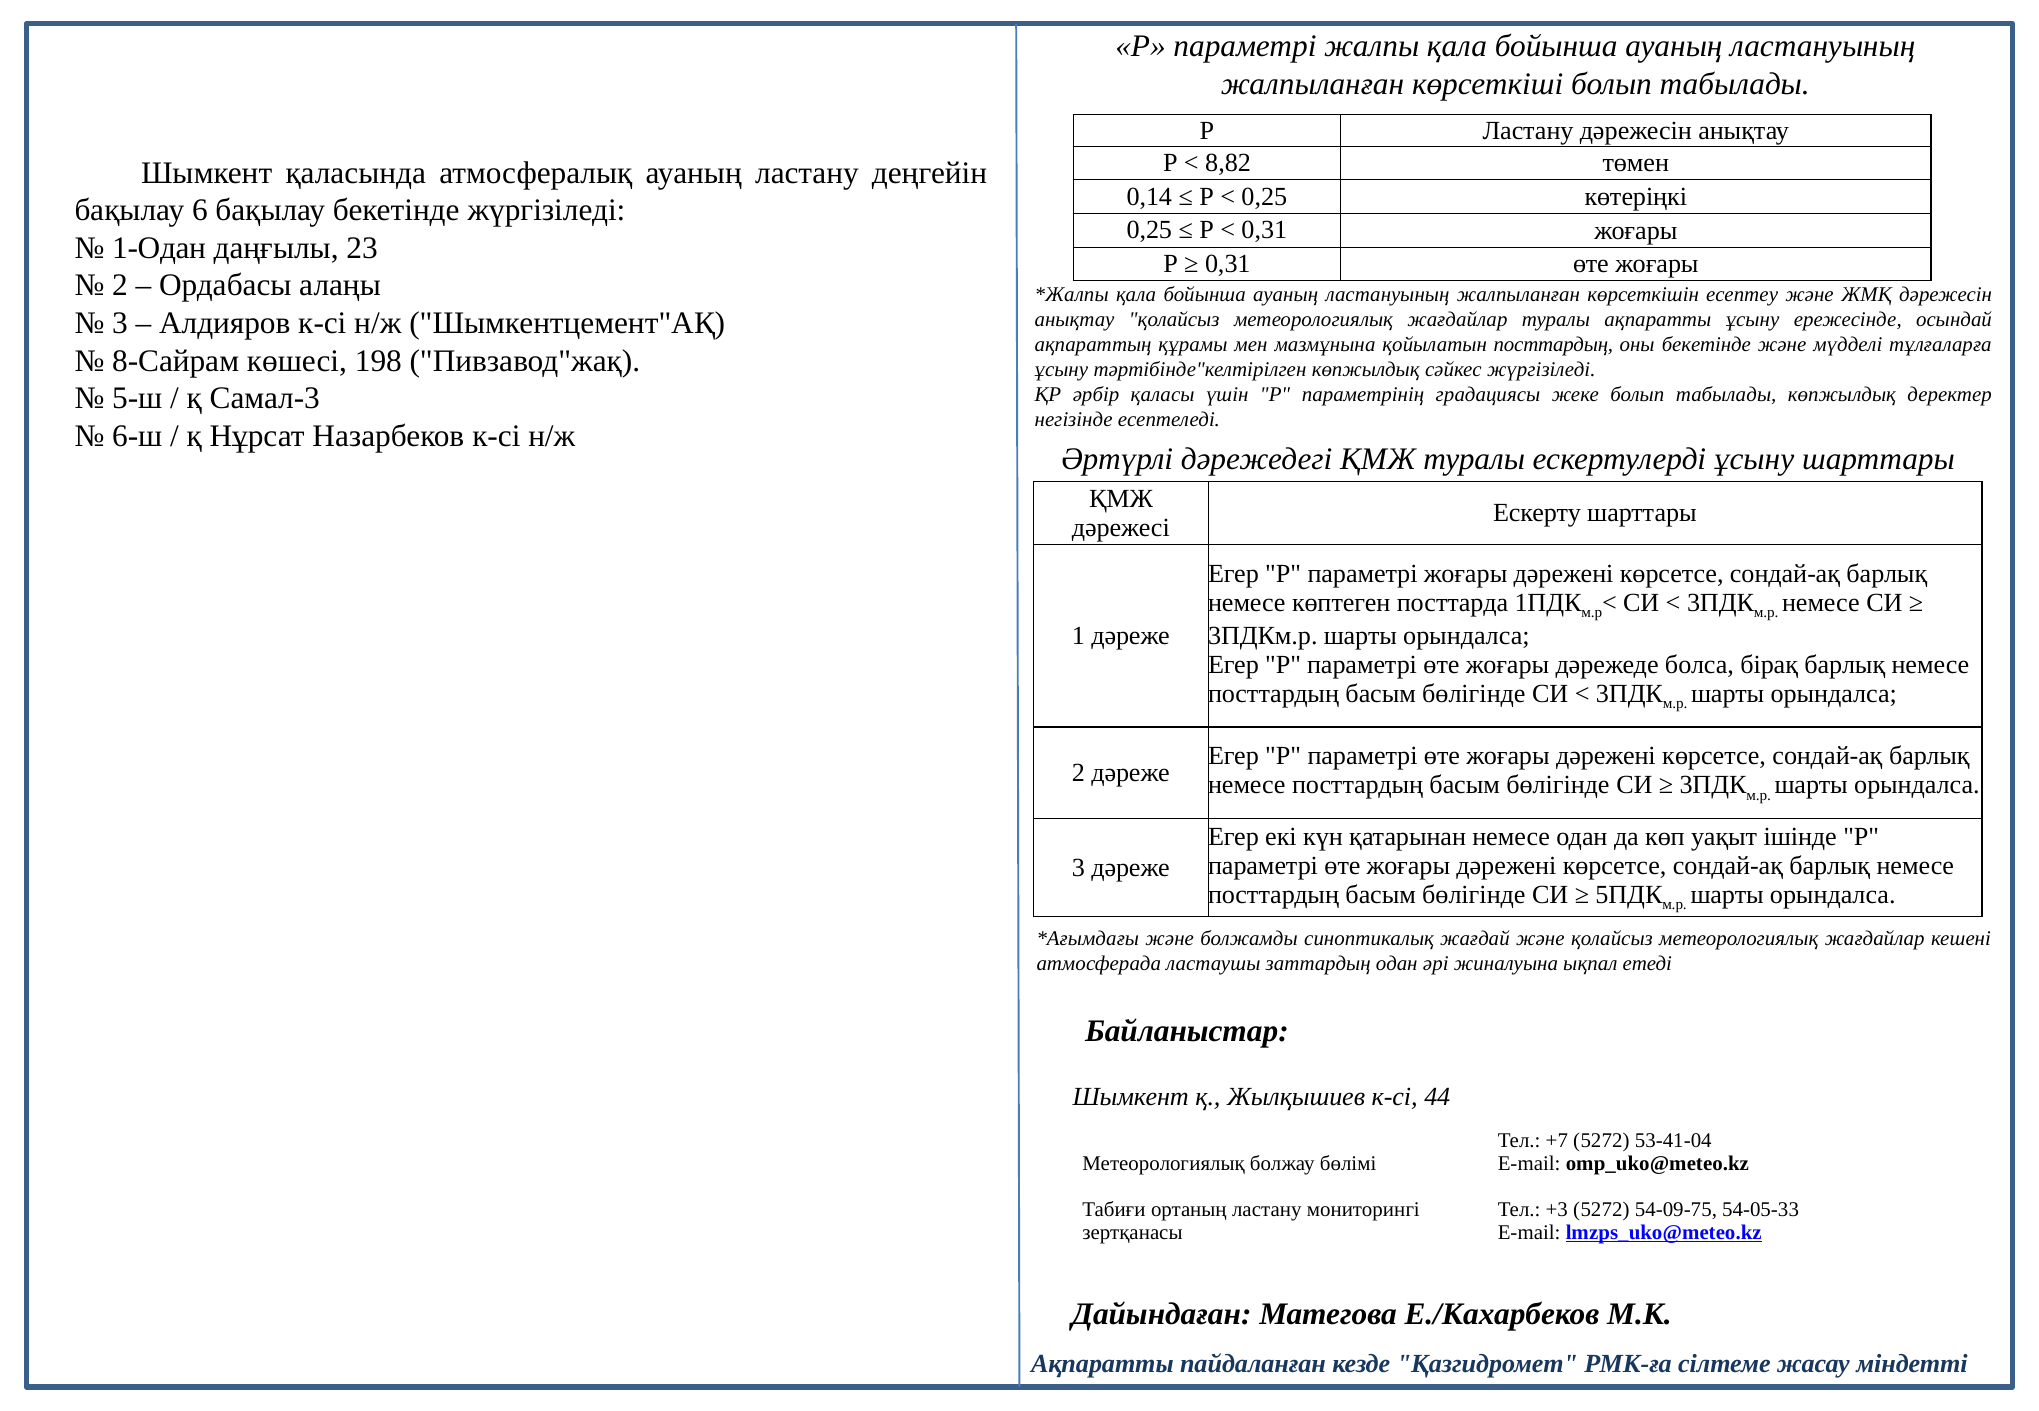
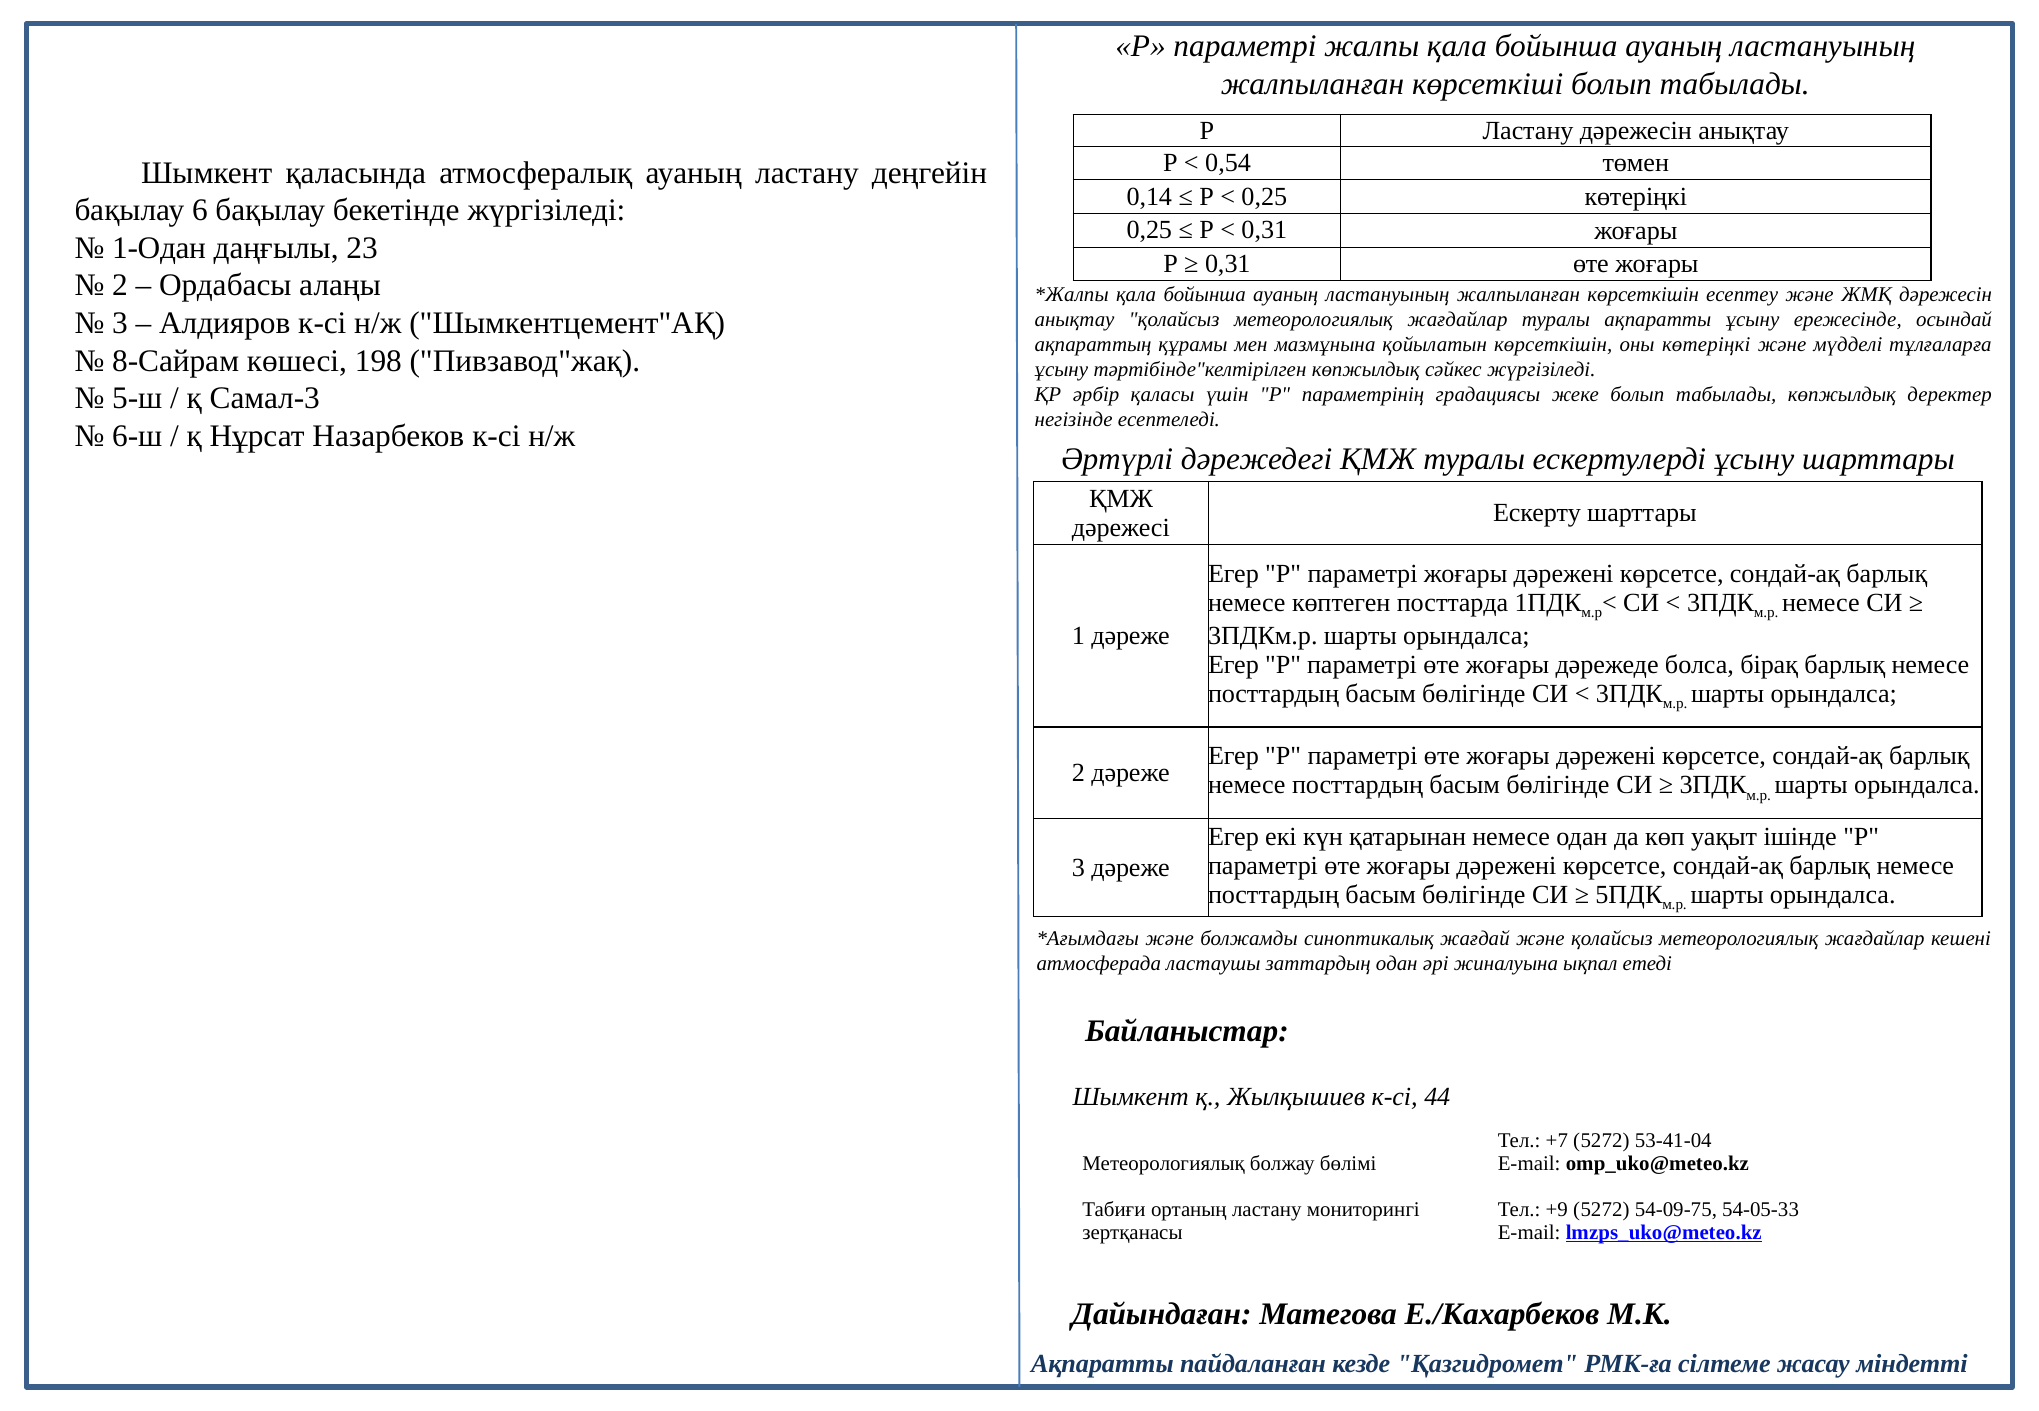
8,82: 8,82 -> 0,54 (1228, 163)
қойылатын посттардың: посттардың -> көрсеткішін (1553, 344)
оны бекетінде: бекетінде -> көтеріңкі (1706, 344)
+3: +3 -> +9 (1557, 1210)
